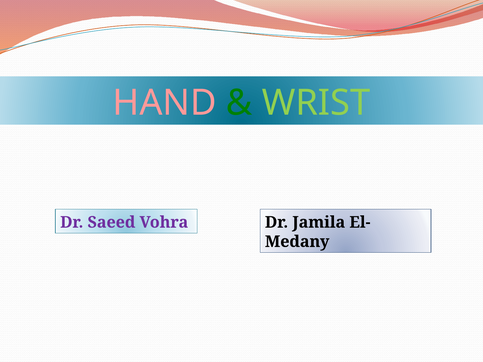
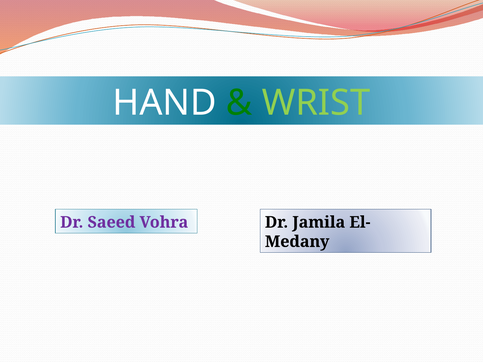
HAND colour: pink -> white (165, 103)
